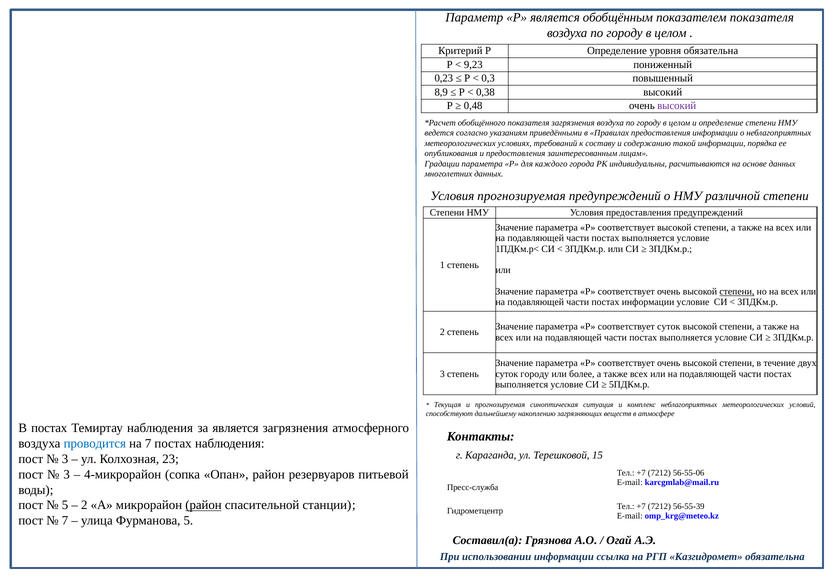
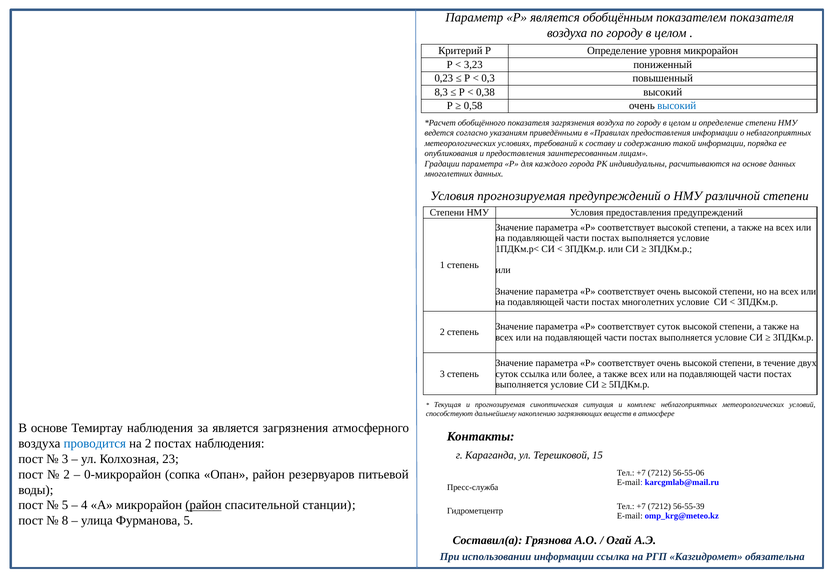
уровня обязательна: обязательна -> микрорайон (711, 51)
9,23: 9,23 -> 3,23 (473, 64)
8,9: 8,9 -> 8,3 (441, 92)
0,48: 0,48 -> 0,58 (473, 106)
высокий colour: purple -> blue (677, 106)
степени underline: present -> none (737, 291)
постах информации: информации -> многолетних (648, 302)
суток городу: городу -> ссылка (535, 373)
В постах: постах -> основе (49, 428)
на 7: 7 -> 2 (148, 443)
3: 3 -> 2 (67, 474)
4-микрорайон: 4-микрорайон -> 0-микрорайон (123, 474)
2: 2 -> 4 (84, 505)
7: 7 -> 8 (65, 520)
